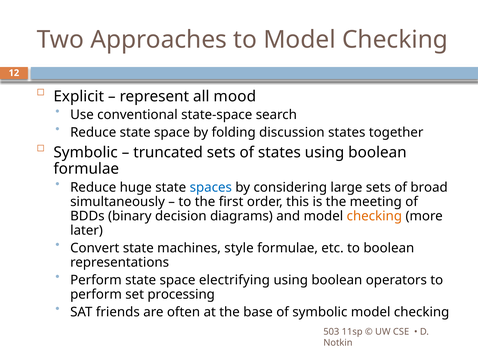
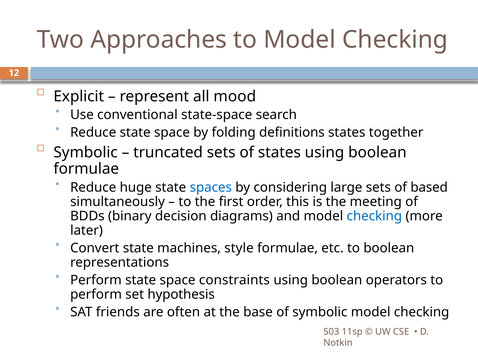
discussion: discussion -> definitions (292, 132)
broad: broad -> based (429, 187)
checking colour: orange -> blue (374, 216)
electrifying: electrifying -> constraints (234, 280)
processing: processing -> hypothesis (181, 294)
